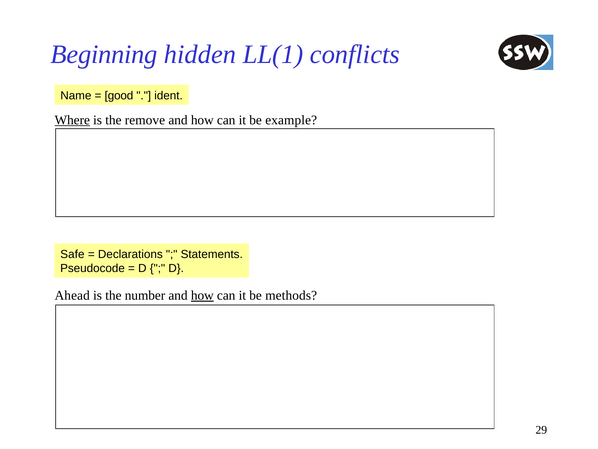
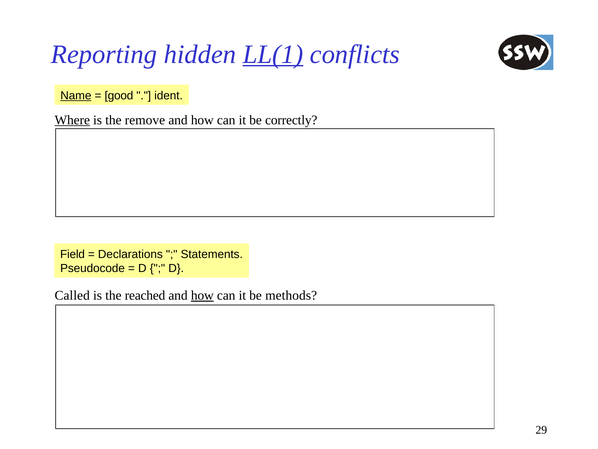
Beginning: Beginning -> Reporting (104, 54)
LL(1 underline: none -> present (273, 54)
Name underline: none -> present (76, 95)
example: example -> correctly (291, 120)
Safe: Safe -> Field (73, 254)
Ahead: Ahead -> Called (72, 295)
number: number -> reached (145, 295)
